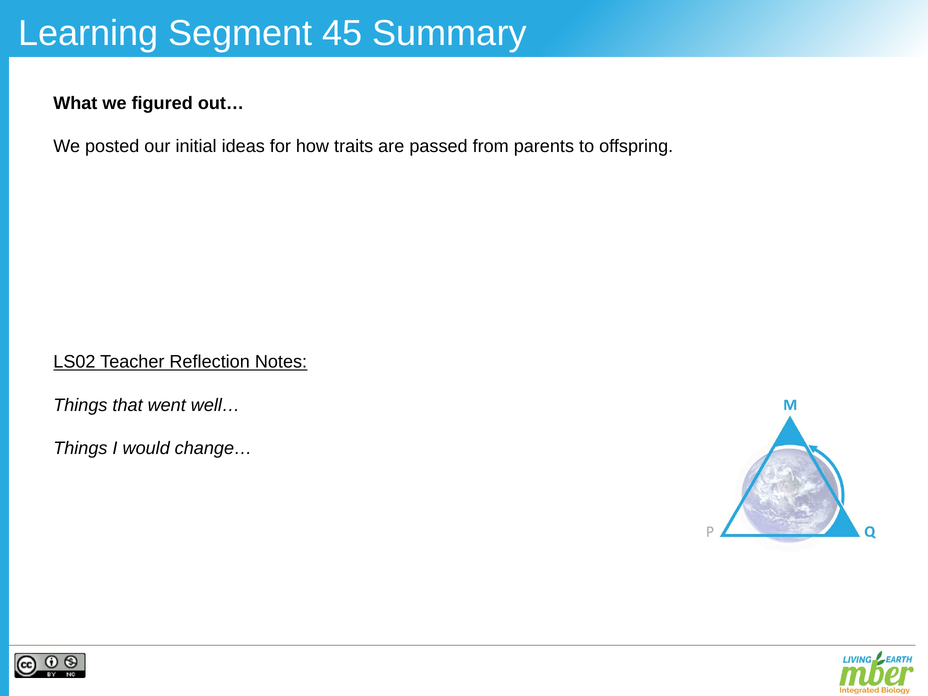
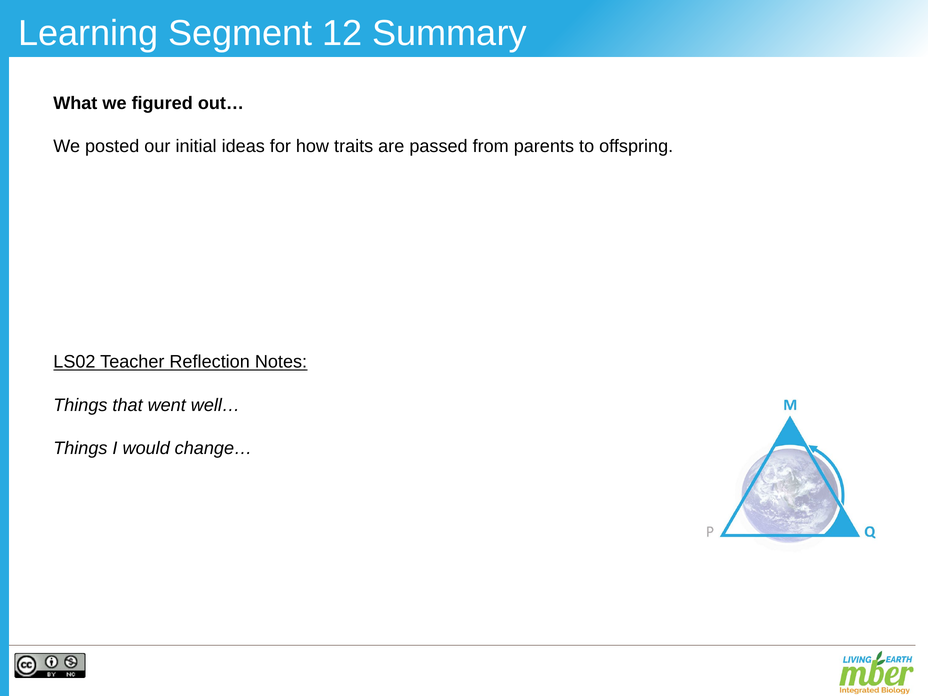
45: 45 -> 12 (342, 34)
